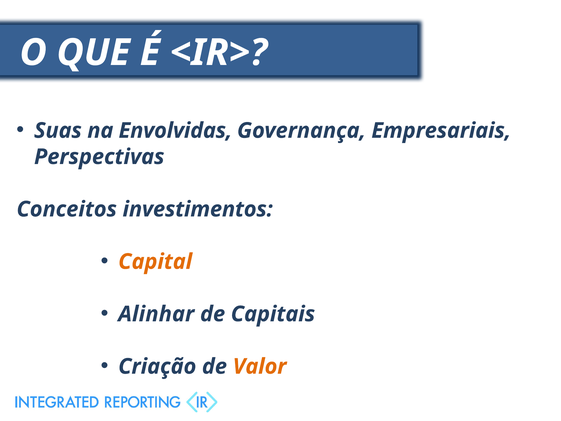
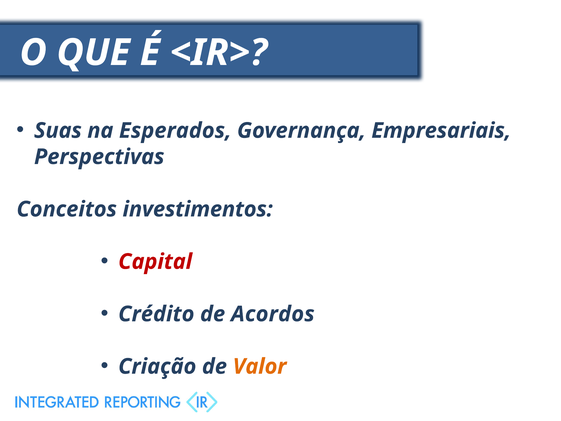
Envolvidas: Envolvidas -> Esperados (175, 131)
Capital colour: orange -> red (155, 262)
Alinhar: Alinhar -> Crédito (156, 314)
Capitais: Capitais -> Acordos (273, 314)
